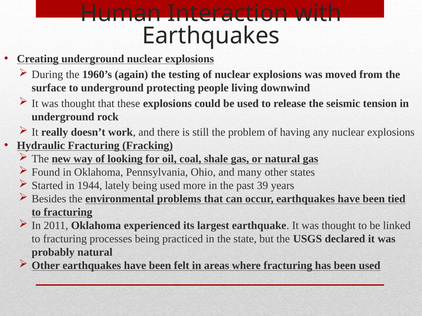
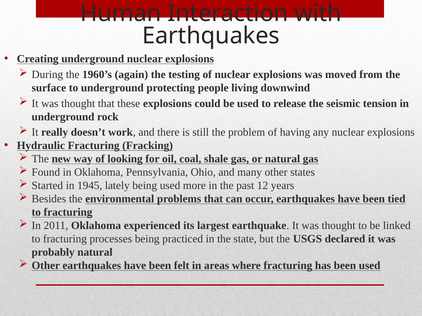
1944: 1944 -> 1945 (90, 186)
39: 39 -> 12 (263, 186)
